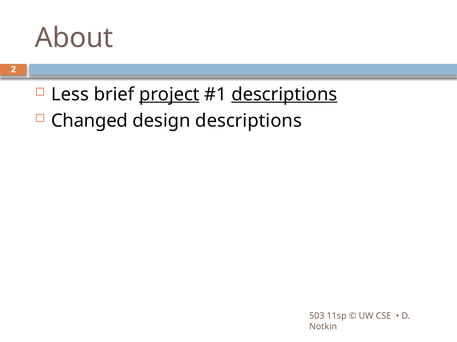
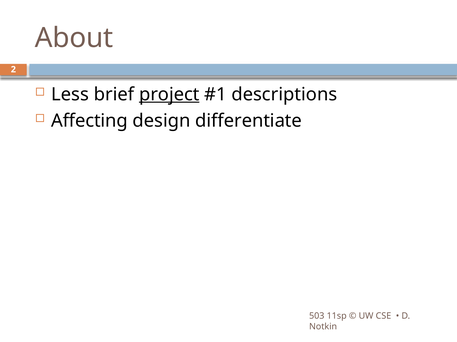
descriptions underline: present -> none (284, 95)
Changed: Changed -> Affecting (89, 121)
design descriptions: descriptions -> differentiate (249, 121)
